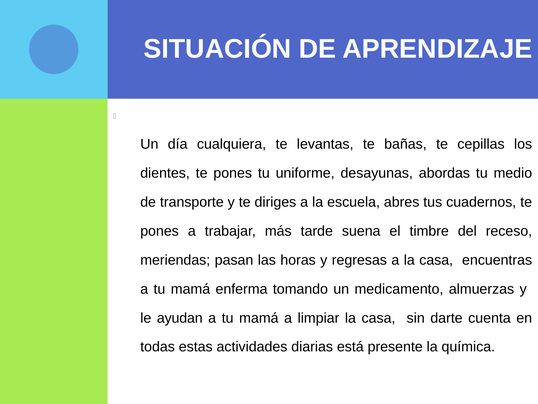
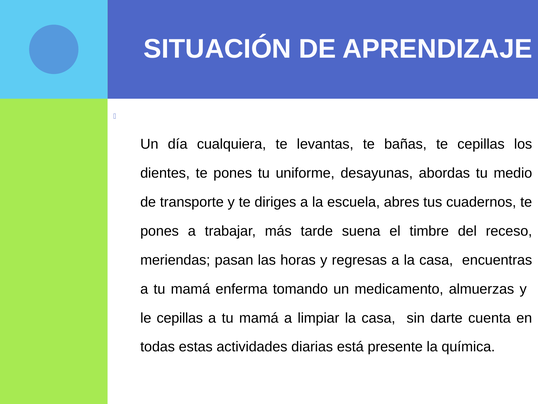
le ayudan: ayudan -> cepillas (180, 318)
